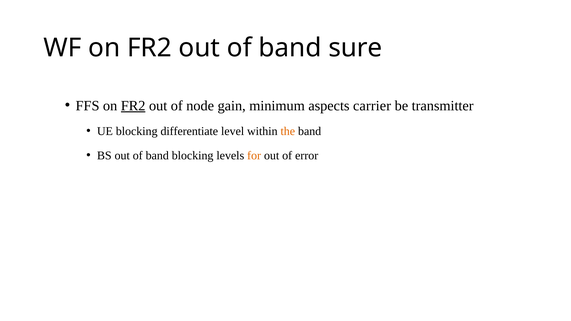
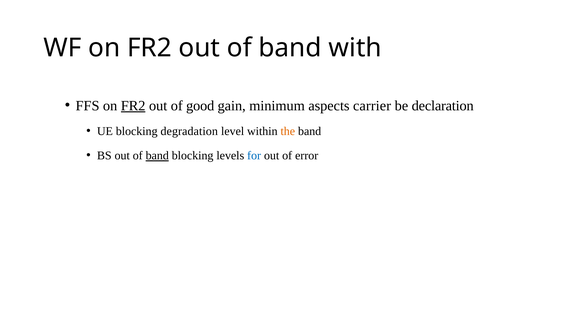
sure: sure -> with (355, 48)
node: node -> good (200, 106)
transmitter: transmitter -> declaration (443, 106)
differentiate: differentiate -> degradation (189, 131)
band underline: none -> present (157, 156)
for colour: orange -> blue (254, 156)
